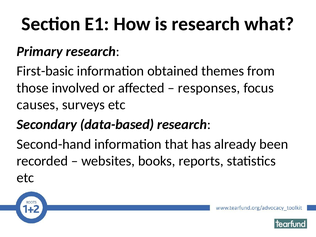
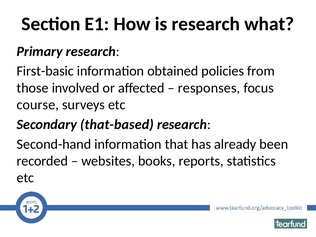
themes: themes -> policies (223, 71)
causes: causes -> course (38, 105)
data-based: data-based -> that-based (117, 124)
